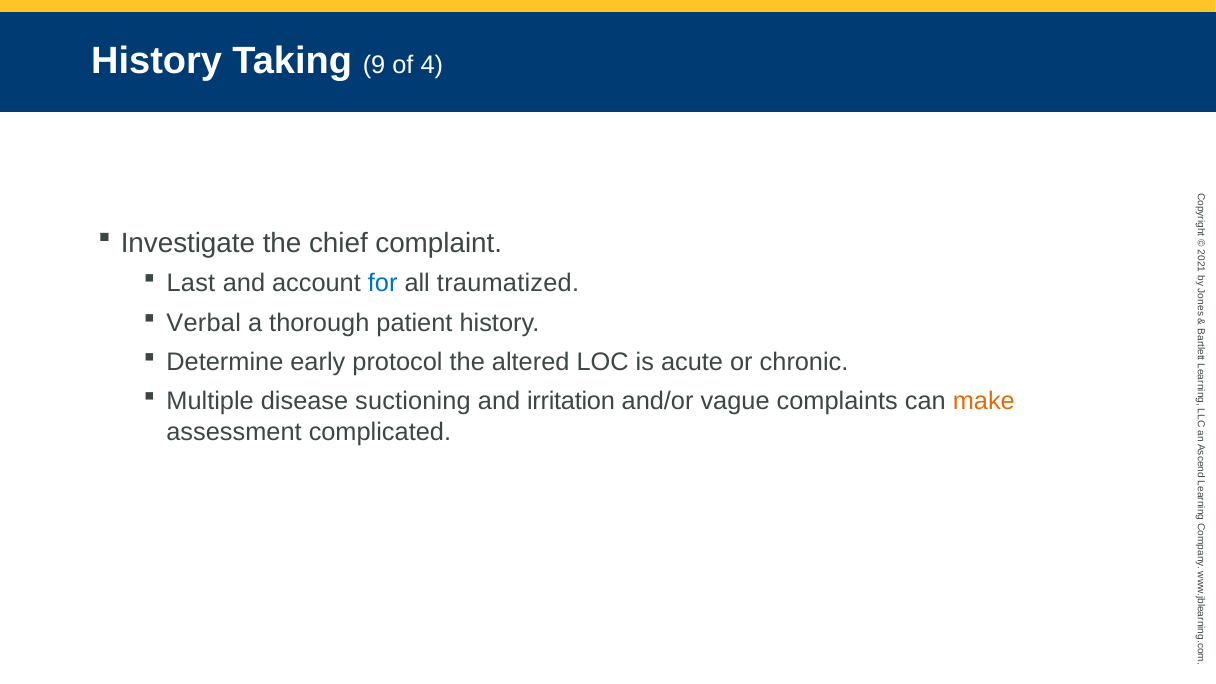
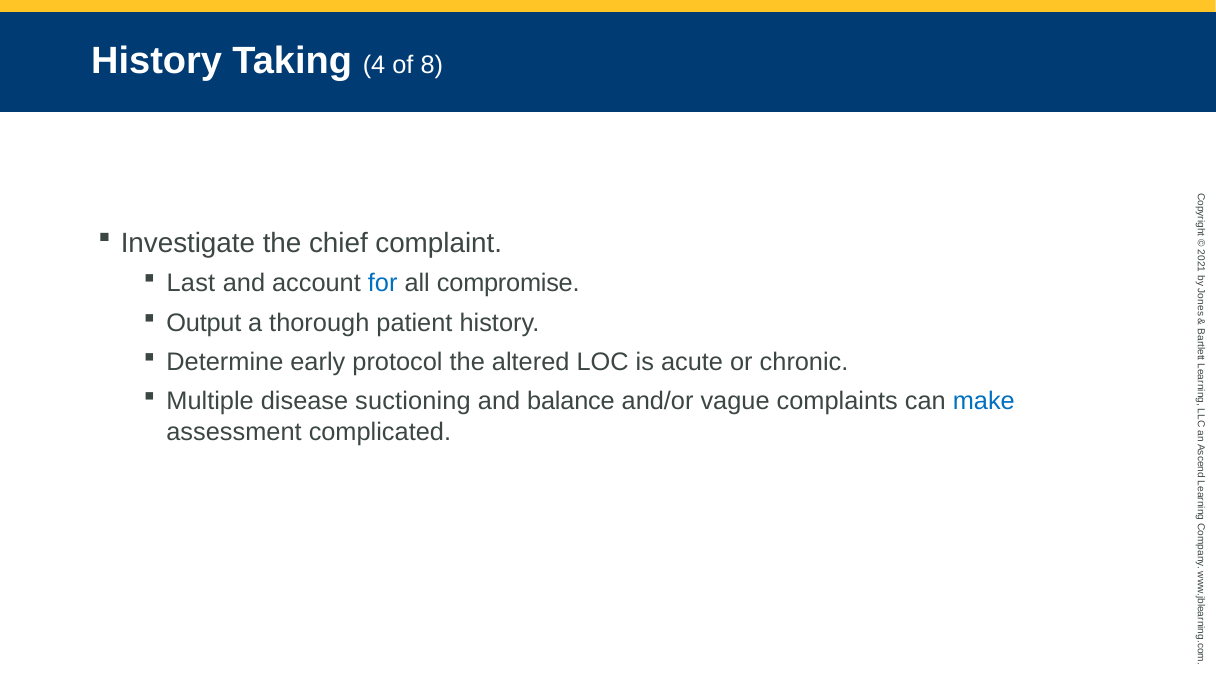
9: 9 -> 4 (374, 65)
4: 4 -> 8 (432, 65)
traumatized: traumatized -> compromise (508, 284)
Verbal: Verbal -> Output (204, 323)
irritation: irritation -> balance (571, 401)
make colour: orange -> blue (984, 401)
